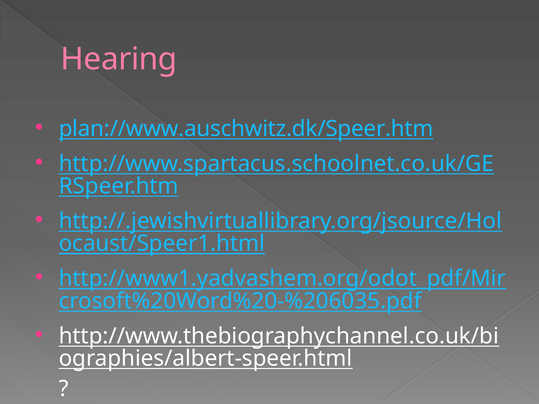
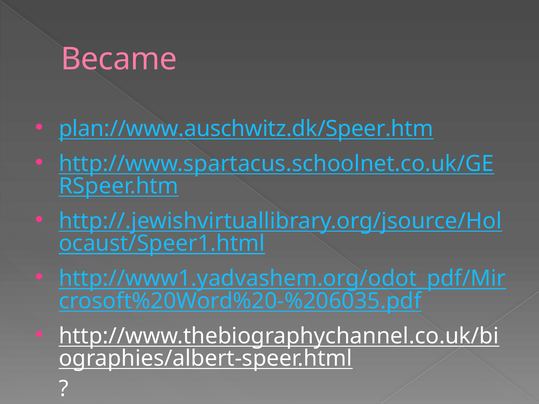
Hearing: Hearing -> Became (119, 59)
